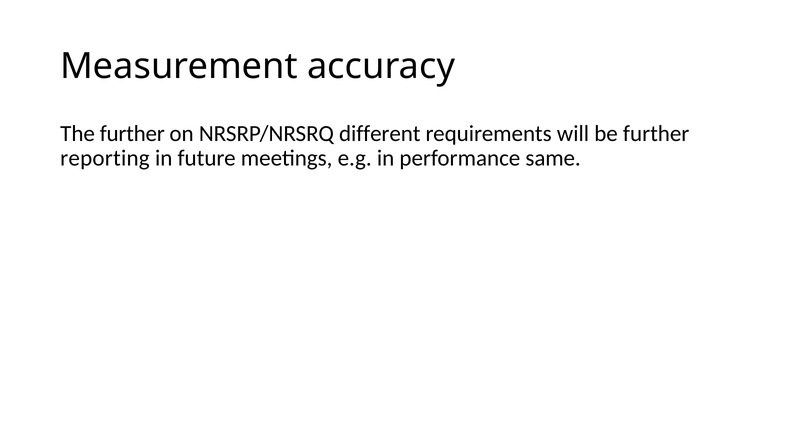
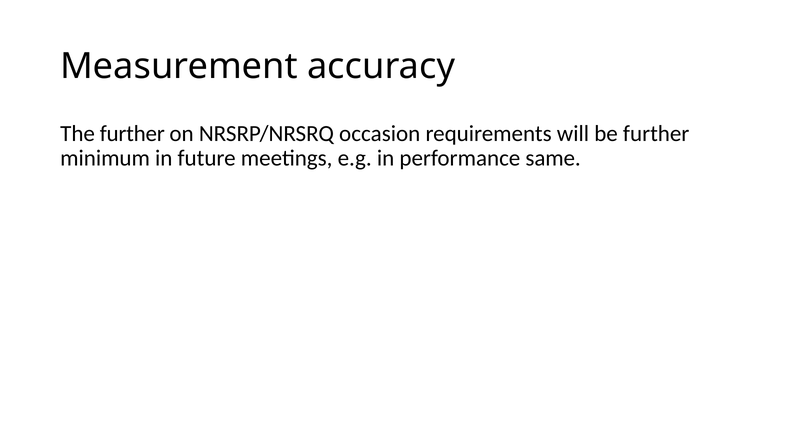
different: different -> occasion (380, 134)
reporting: reporting -> minimum (105, 158)
